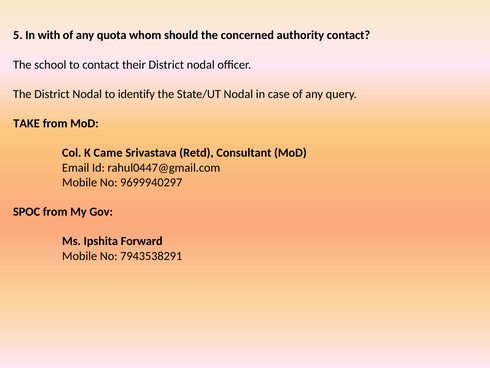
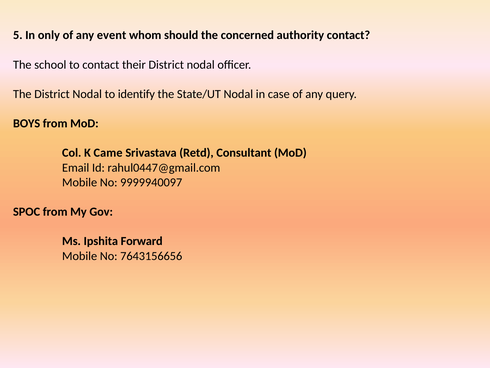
with: with -> only (49, 35)
quota: quota -> event (112, 35)
TAKE: TAKE -> BOYS (27, 123)
9699940297: 9699940297 -> 9999940097 (151, 182)
7943538291: 7943538291 -> 7643156656 (151, 256)
